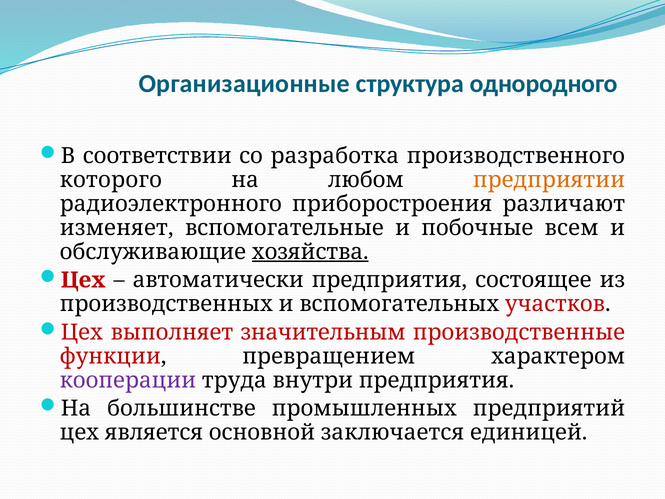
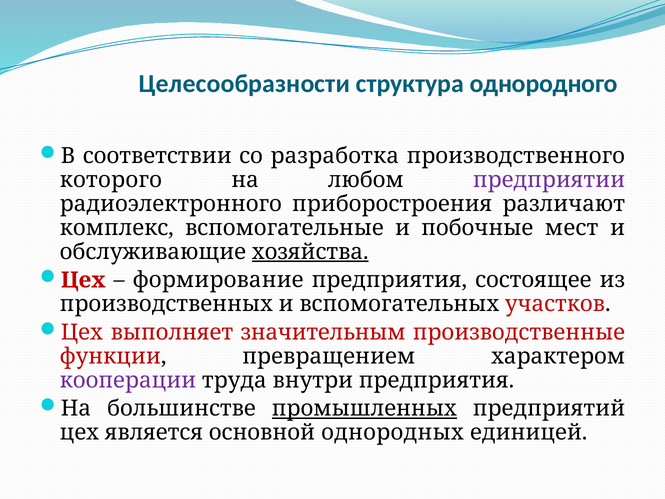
Организационные: Организационные -> Целесообразности (244, 84)
предприятии colour: orange -> purple (549, 180)
изменяет: изменяет -> комплекс (117, 228)
всем: всем -> мест (572, 228)
автоматически: автоматически -> формирование (218, 280)
промышленных underline: none -> present (364, 408)
заключается: заключается -> однородных (392, 432)
